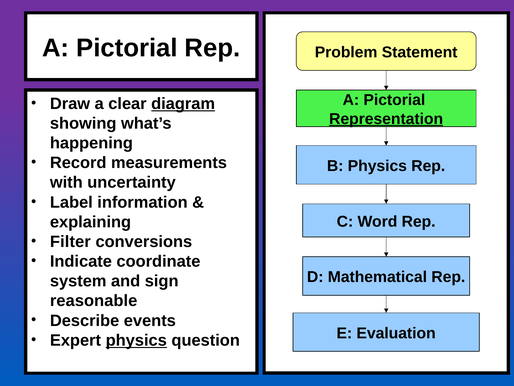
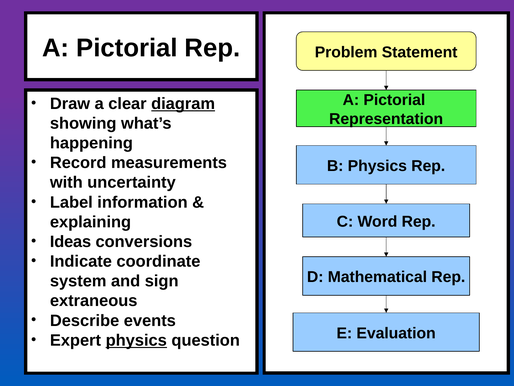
Representation underline: present -> none (386, 119)
Filter: Filter -> Ideas (71, 241)
reasonable: reasonable -> extraneous (94, 300)
